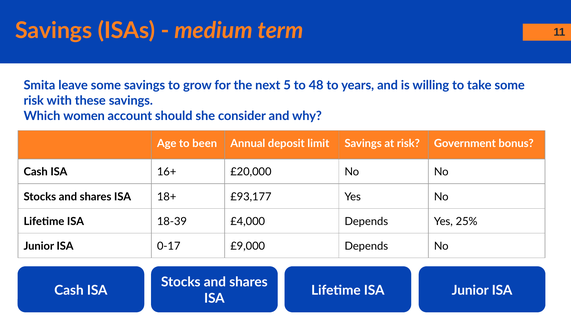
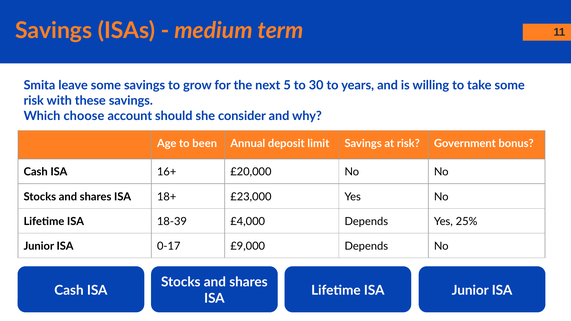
48: 48 -> 30 (316, 85)
women: women -> choose (84, 116)
£93,177: £93,177 -> £23,000 (251, 197)
